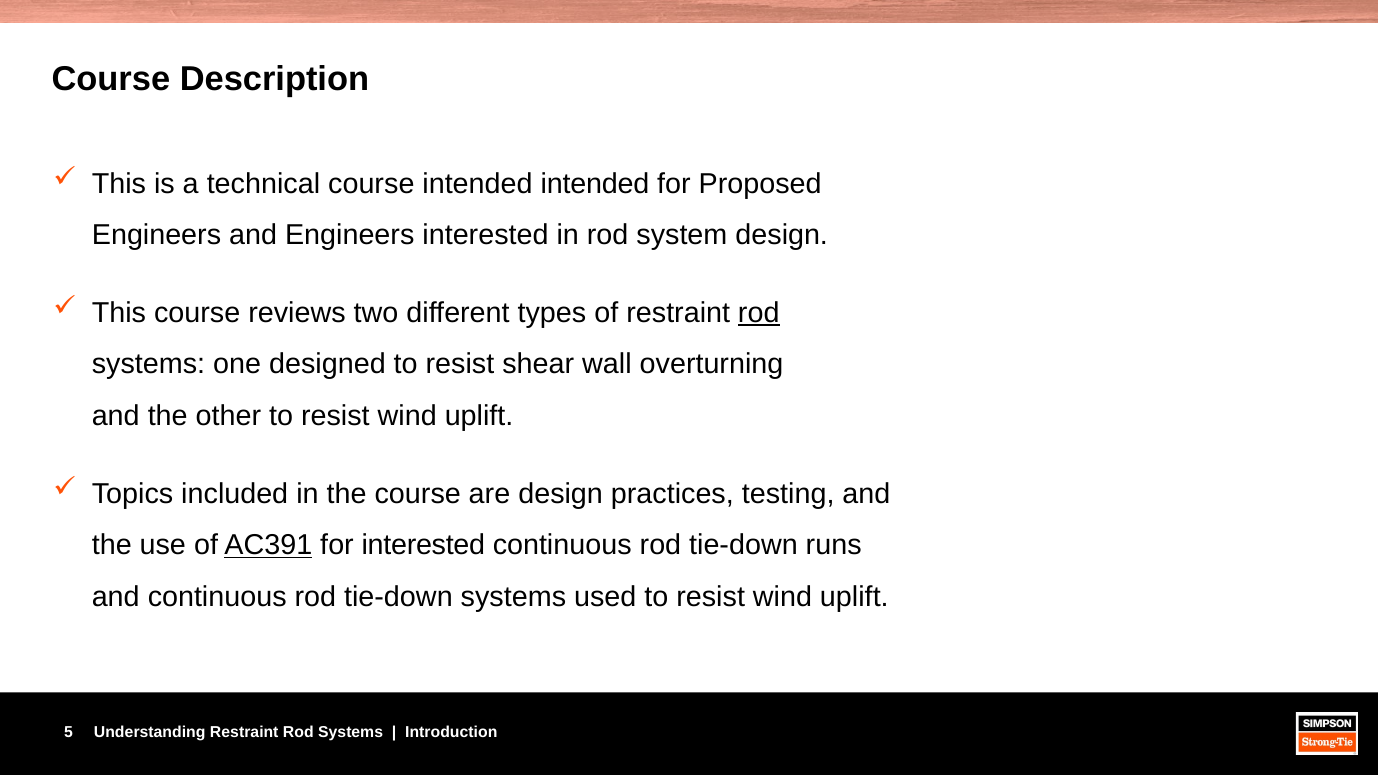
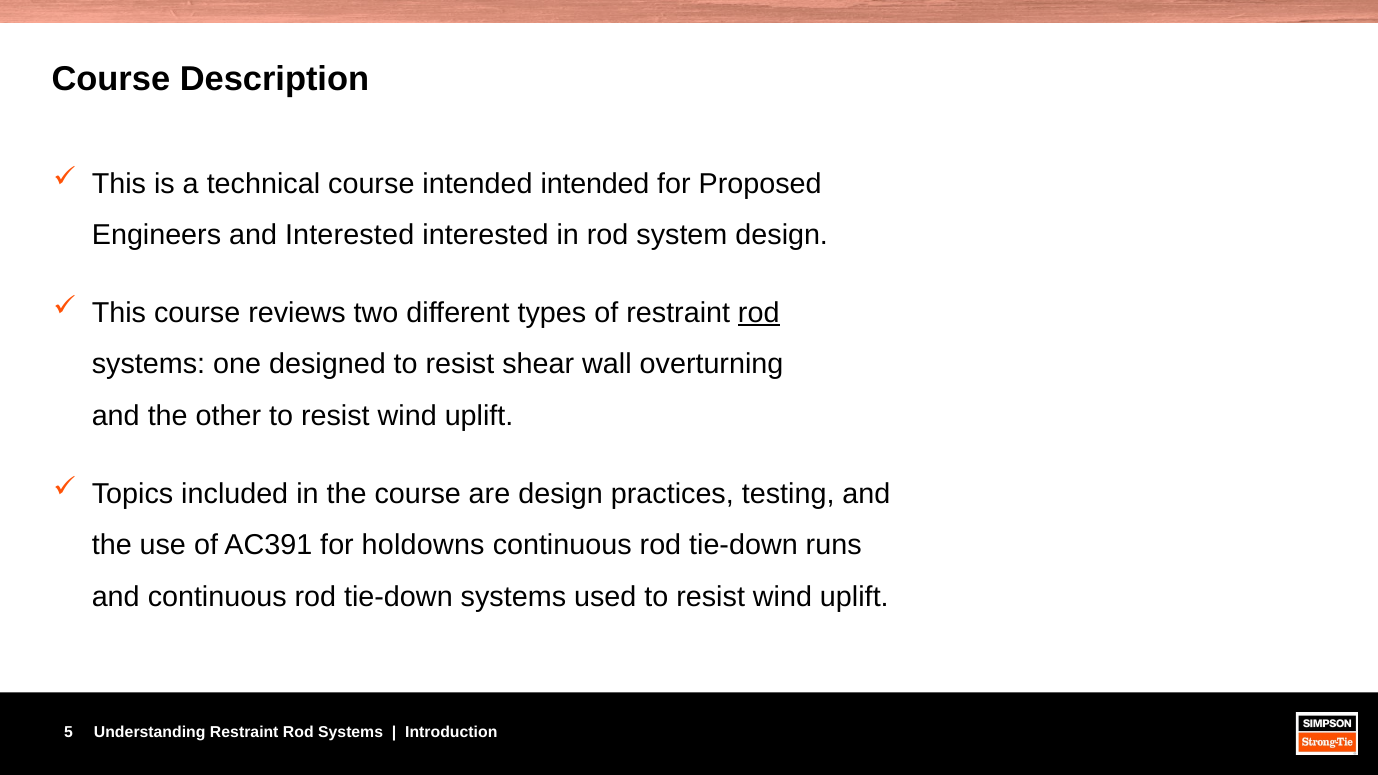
and Engineers: Engineers -> Interested (350, 235)
AC391 underline: present -> none (268, 545)
for interested: interested -> holdowns (423, 545)
